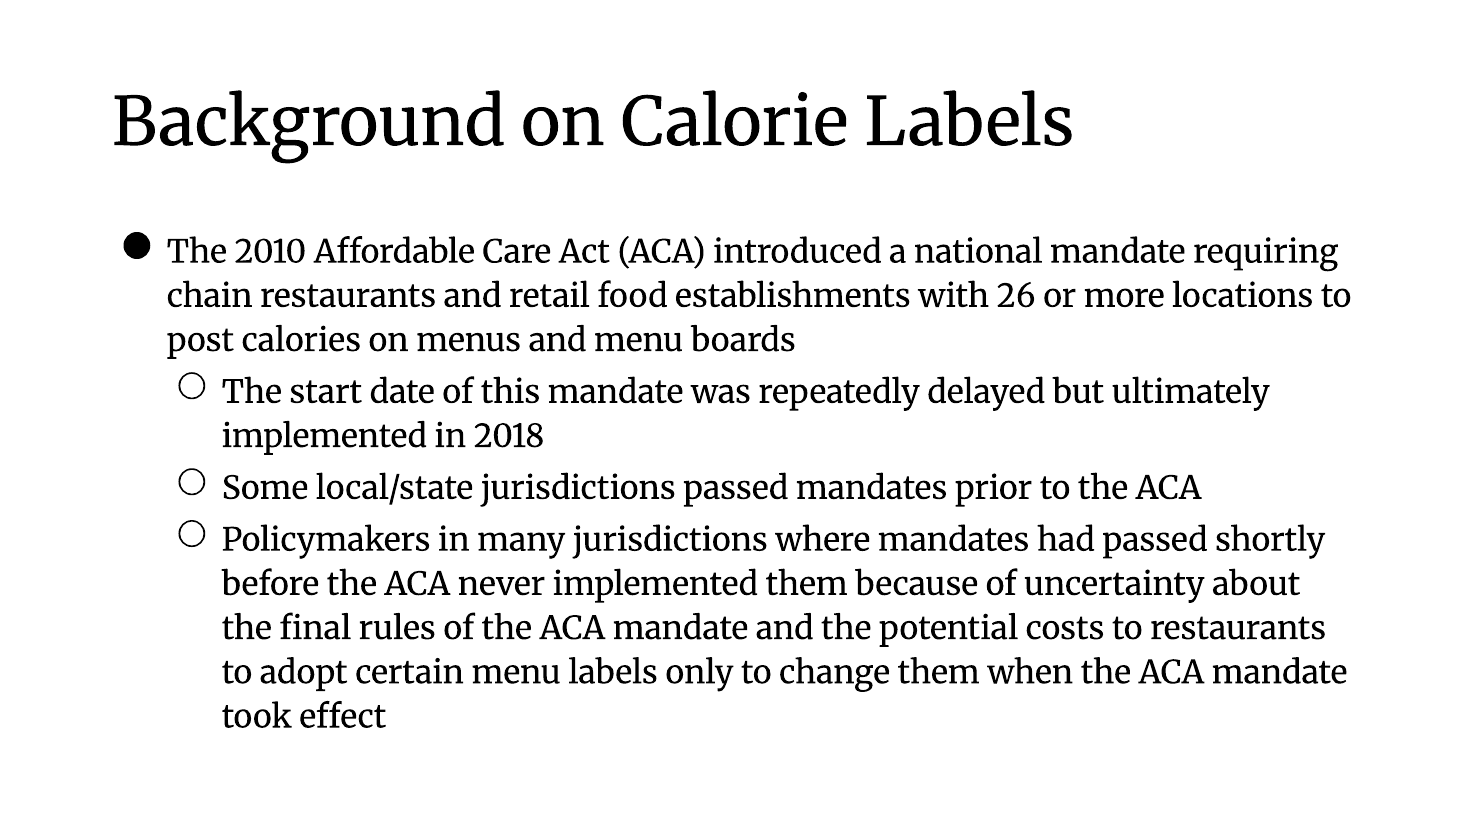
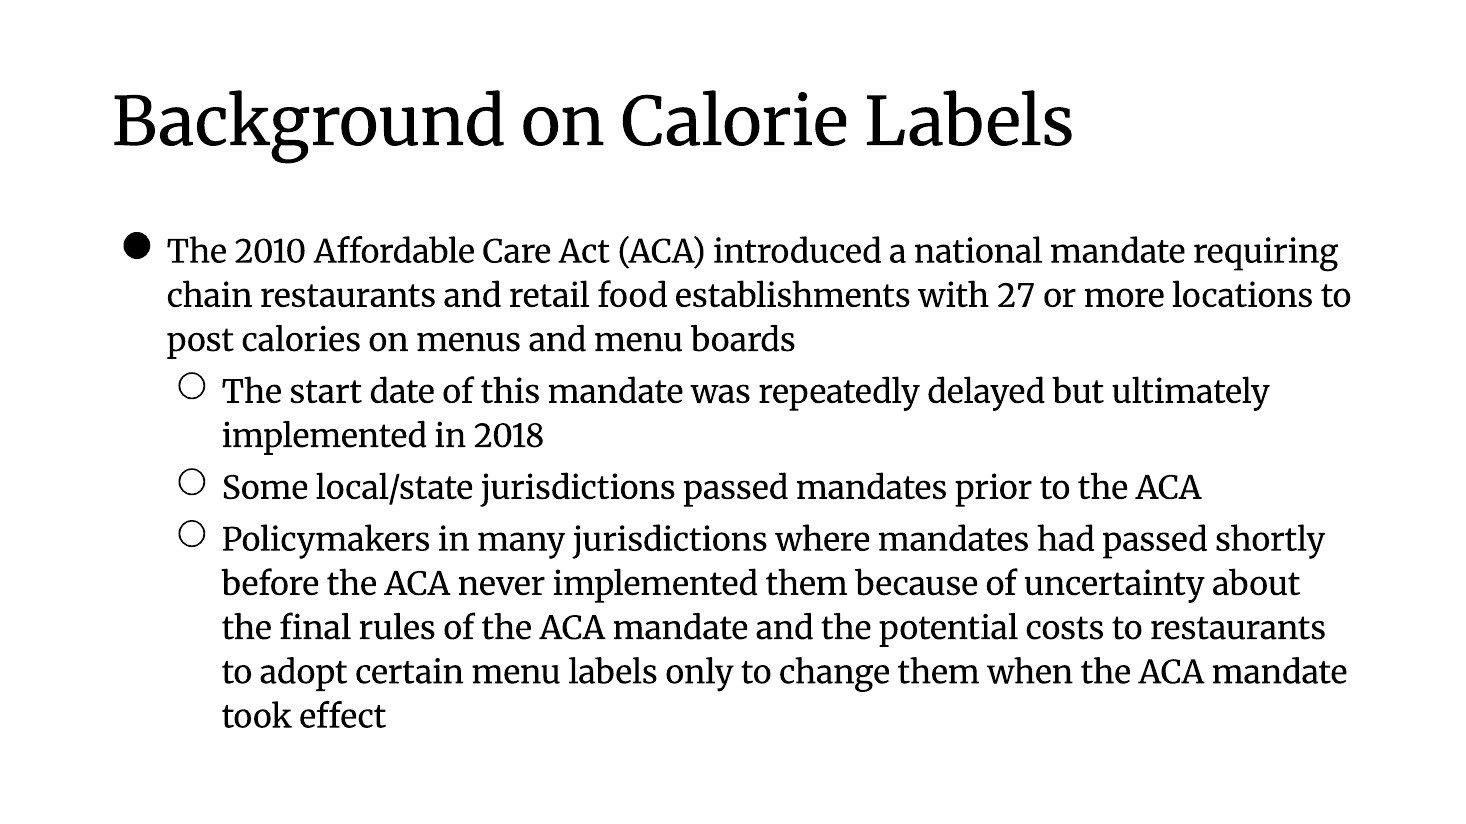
26: 26 -> 27 (1016, 296)
